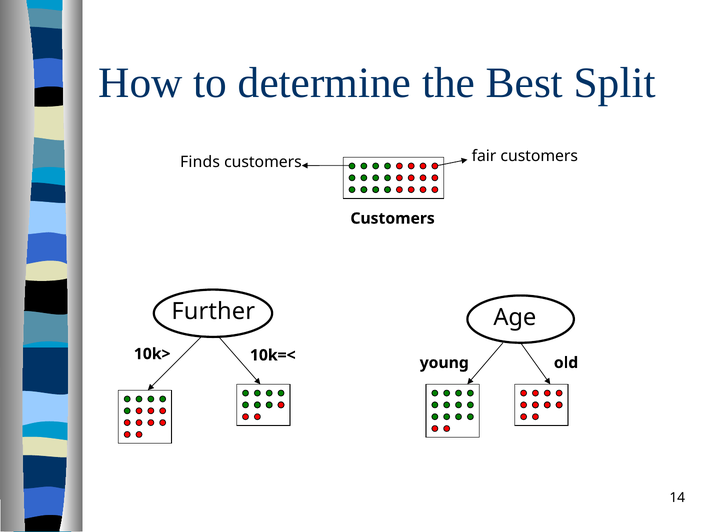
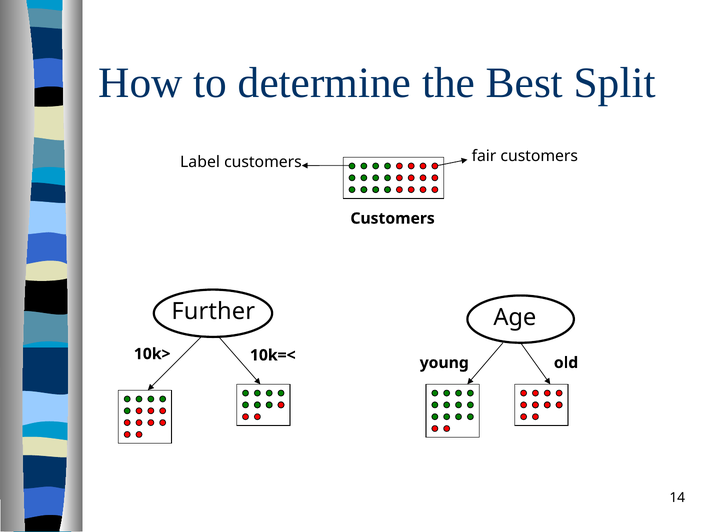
Finds: Finds -> Label (200, 162)
